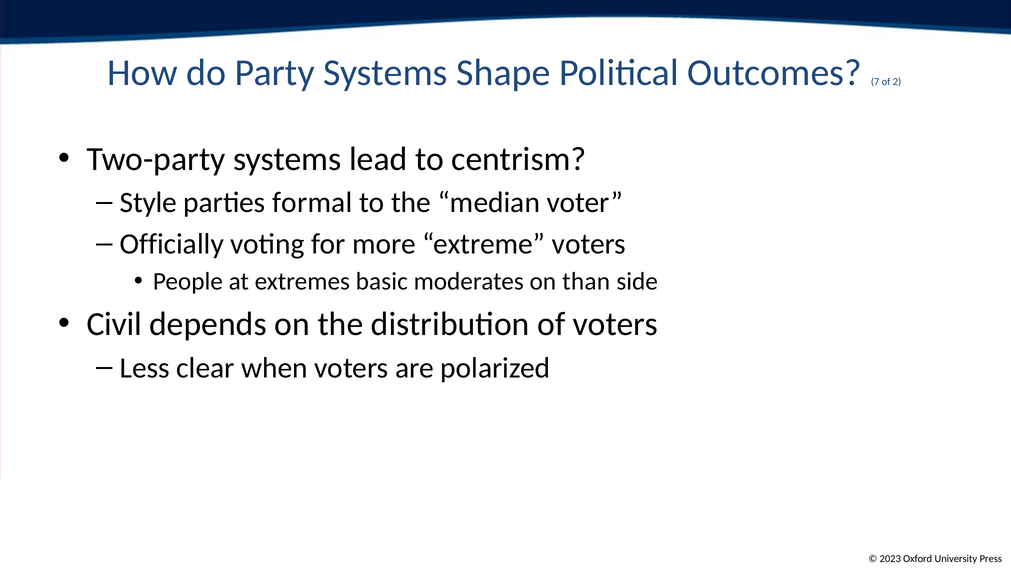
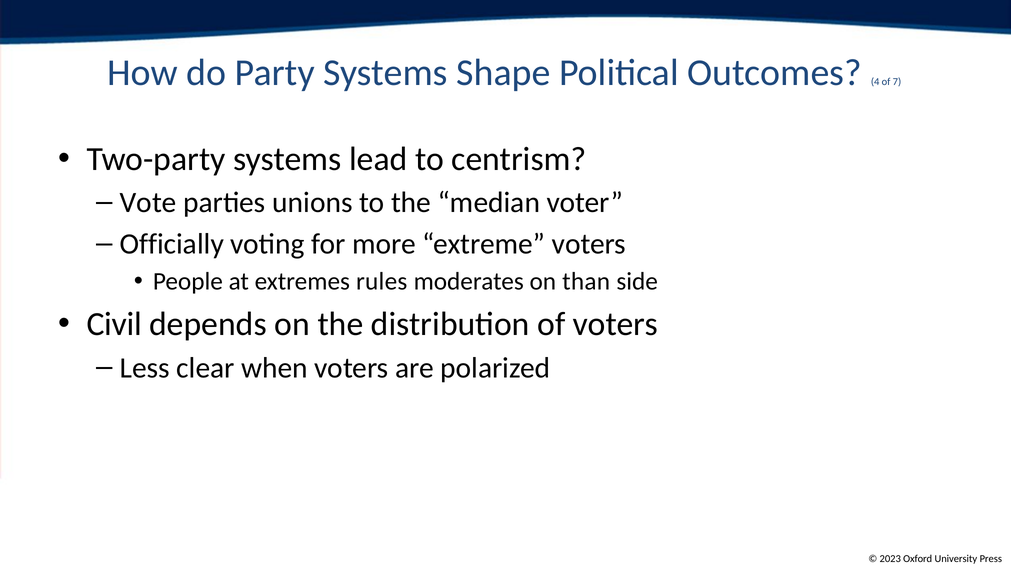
7: 7 -> 4 (875, 82)
2: 2 -> 7 (897, 82)
Style: Style -> Vote (148, 203)
formal: formal -> unions (312, 203)
basic: basic -> rules (382, 281)
